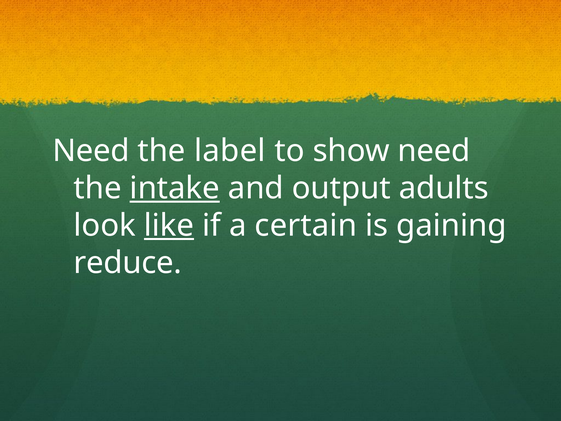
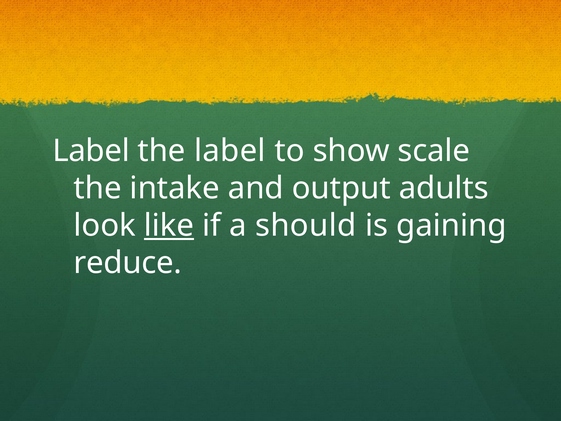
Need: Need -> Label (91, 151)
show need: need -> scale (434, 151)
intake underline: present -> none (175, 188)
certain: certain -> should (306, 225)
